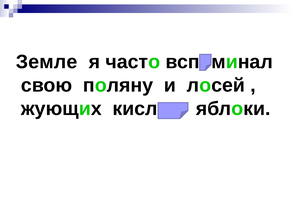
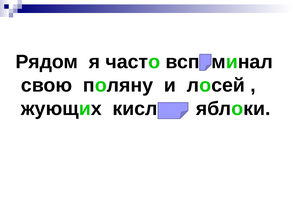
Земле: Земле -> Рядом (47, 62)
